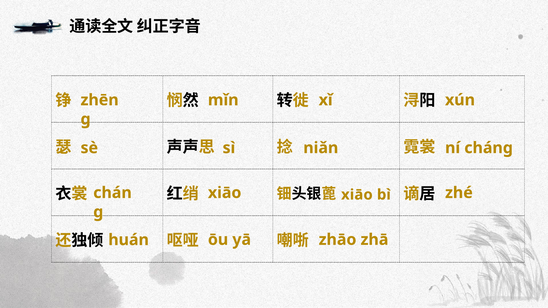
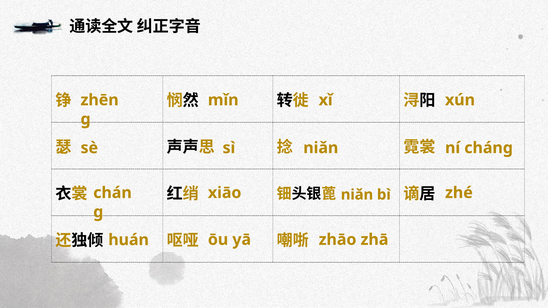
xiāo xiāo: xiāo -> niǎn (357, 195)
